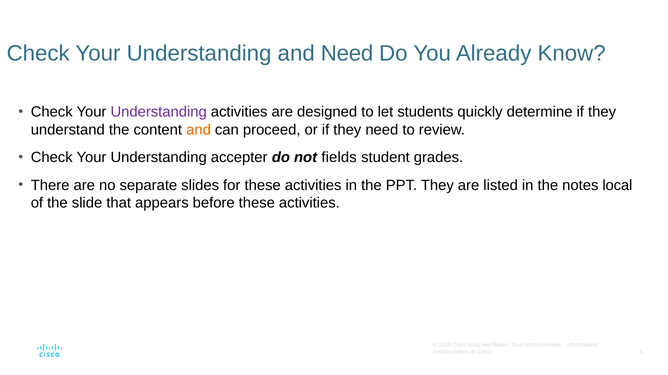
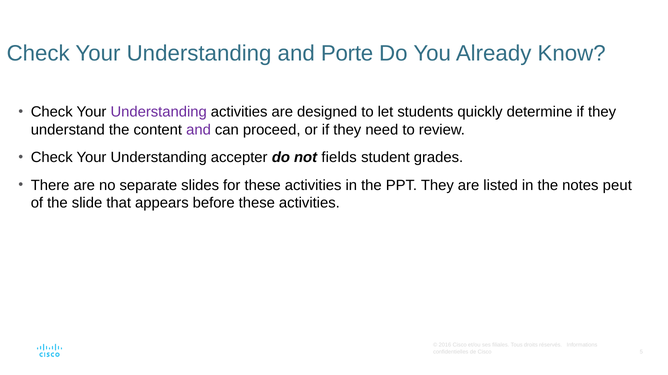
and Need: Need -> Porte (347, 53)
and colour: orange -> purple (199, 130)
local: local -> peut (617, 186)
